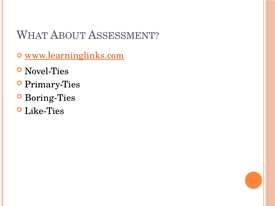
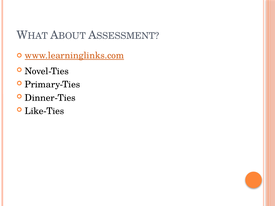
Boring-Ties: Boring-Ties -> Dinner-Ties (50, 98)
